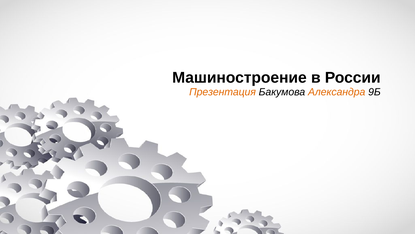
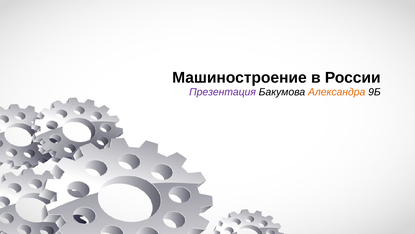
Презентация colour: orange -> purple (223, 92)
